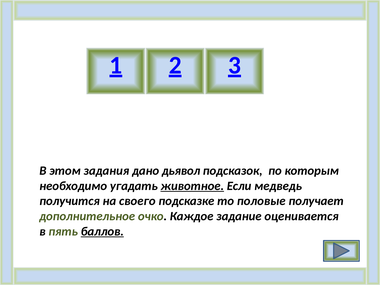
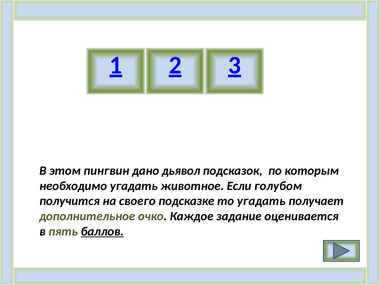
задания: задания -> пингвин (106, 171)
животное underline: present -> none (192, 186)
медведь: медведь -> голубом (278, 186)
то половые: половые -> угадать (261, 201)
